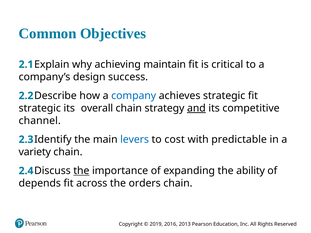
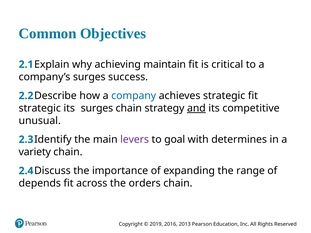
company’s design: design -> surges (89, 77)
its overall: overall -> surges (97, 108)
channel: channel -> unusual (40, 121)
levers colour: blue -> purple (135, 140)
cost: cost -> goal (175, 140)
predictable: predictable -> determines (239, 140)
the underline: present -> none (81, 171)
ability: ability -> range (251, 171)
